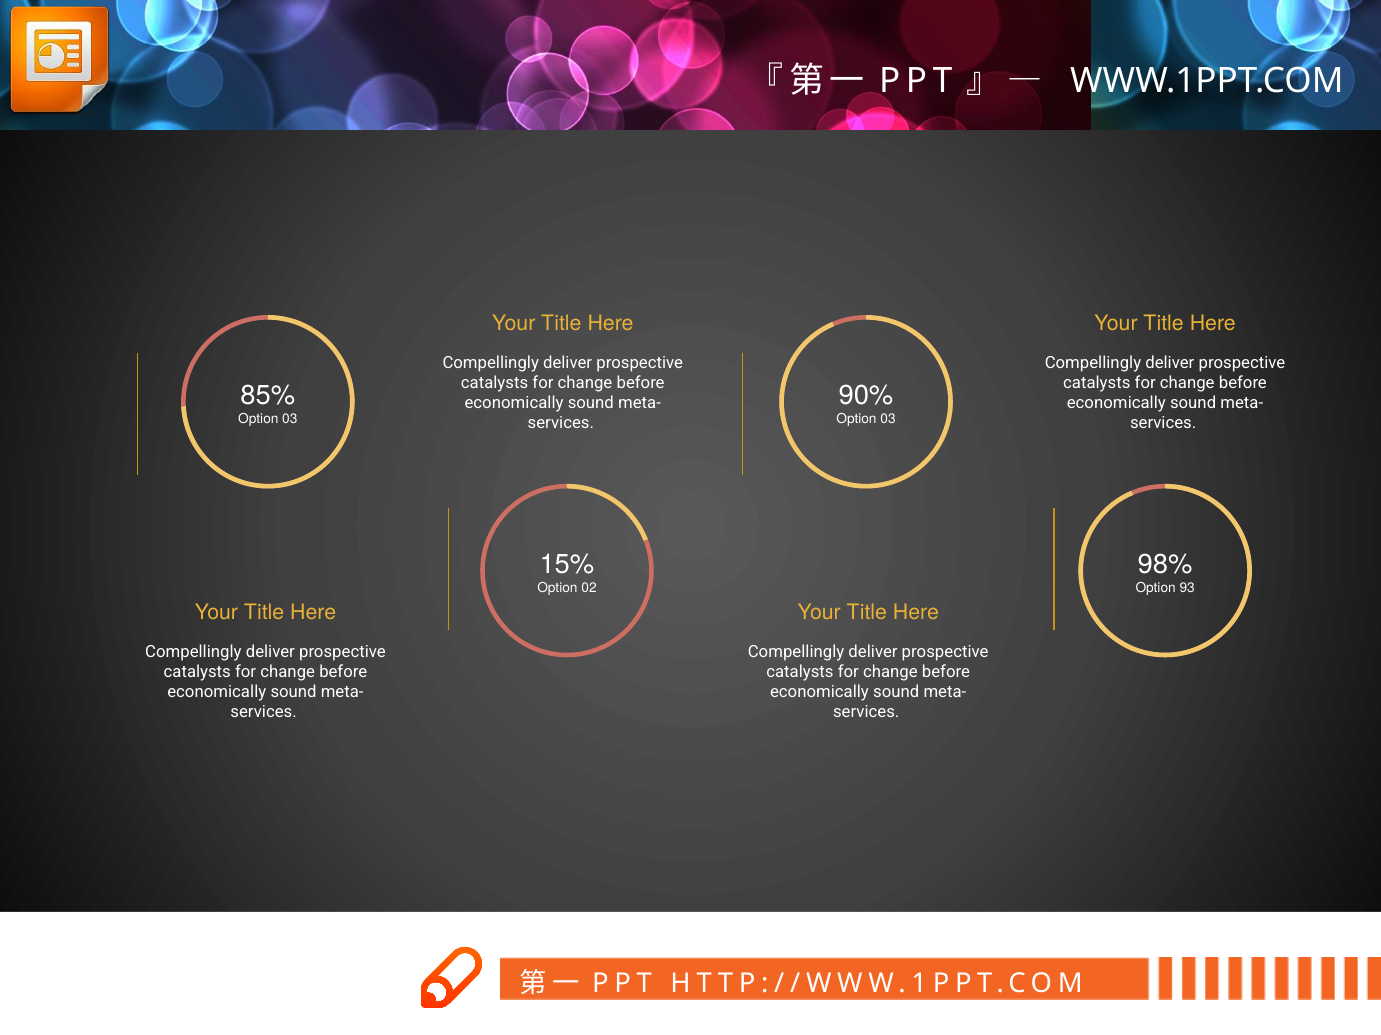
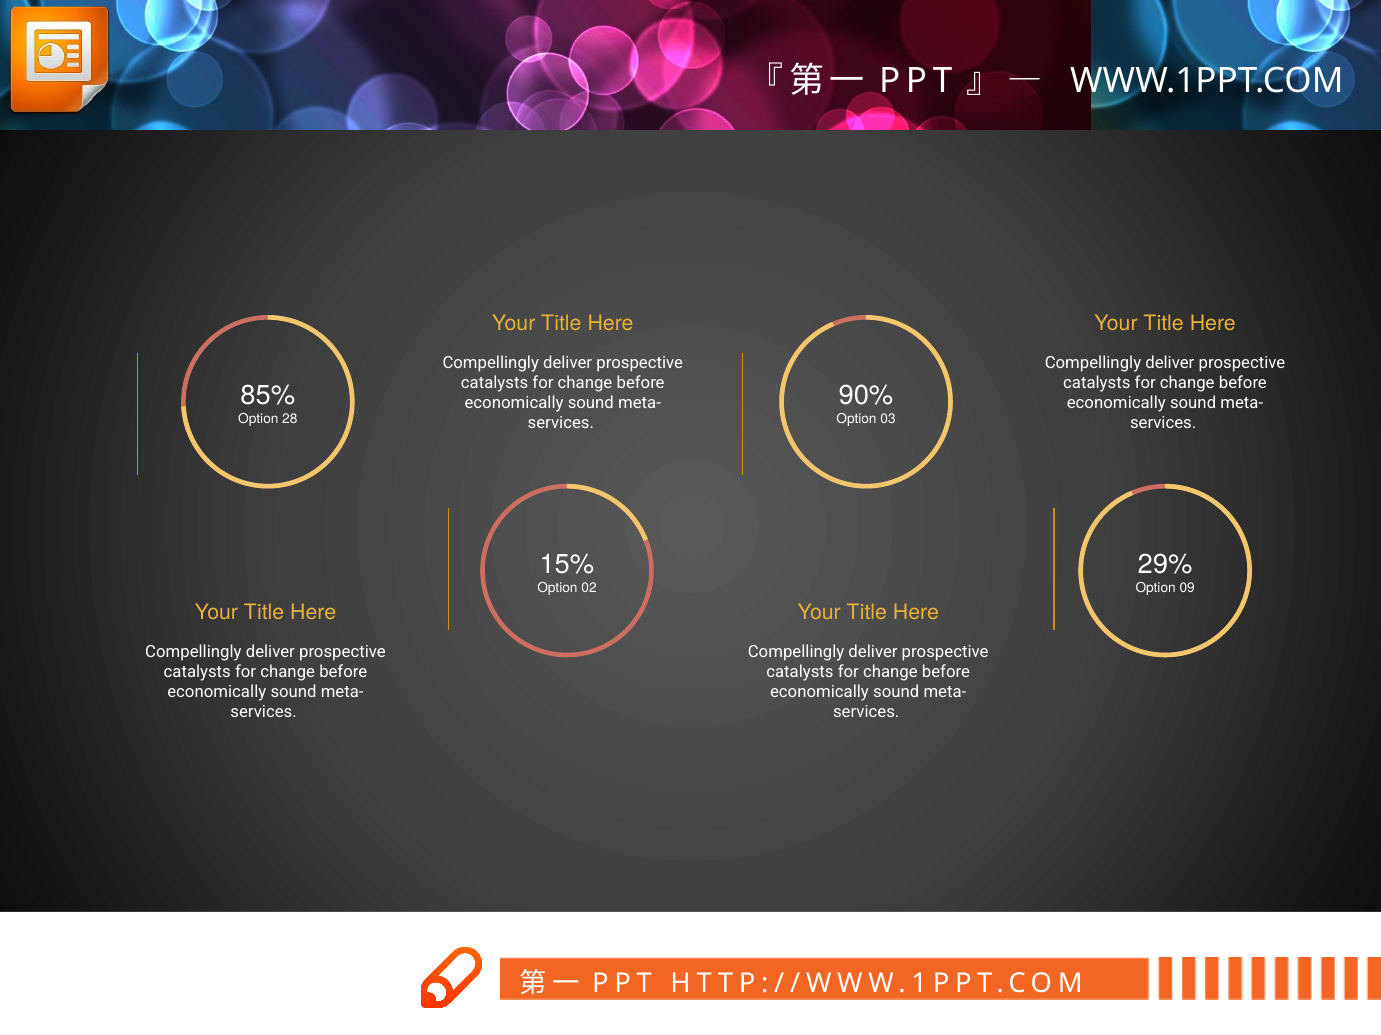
03: 03 -> 28 (290, 419)
98%: 98% -> 29% (1165, 565)
93: 93 -> 09 (1187, 588)
